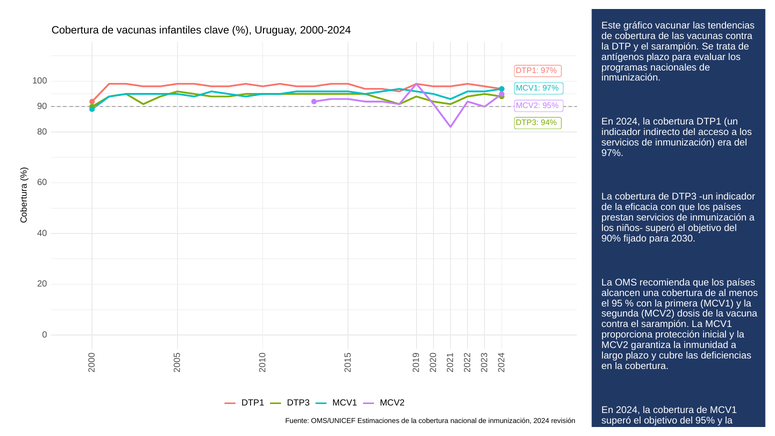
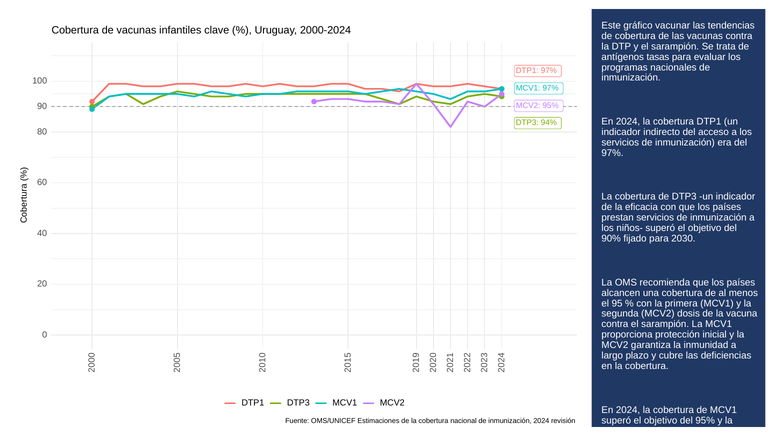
antígenos plazo: plazo -> tasas (658, 57)
